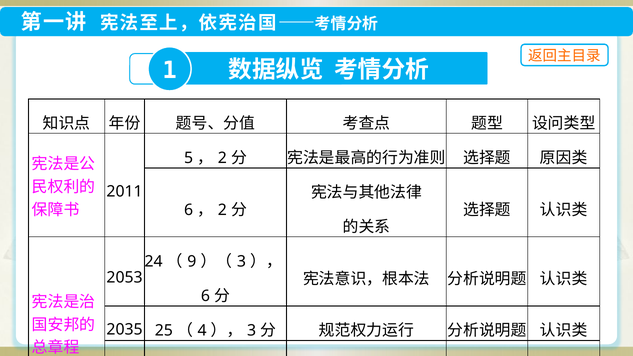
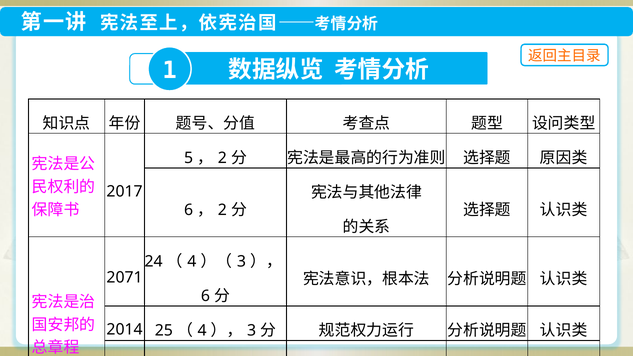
2011: 2011 -> 2017 (125, 192)
9: 9 -> 4 (192, 262)
2053: 2053 -> 2071 (125, 278)
2035: 2035 -> 2014 (125, 330)
